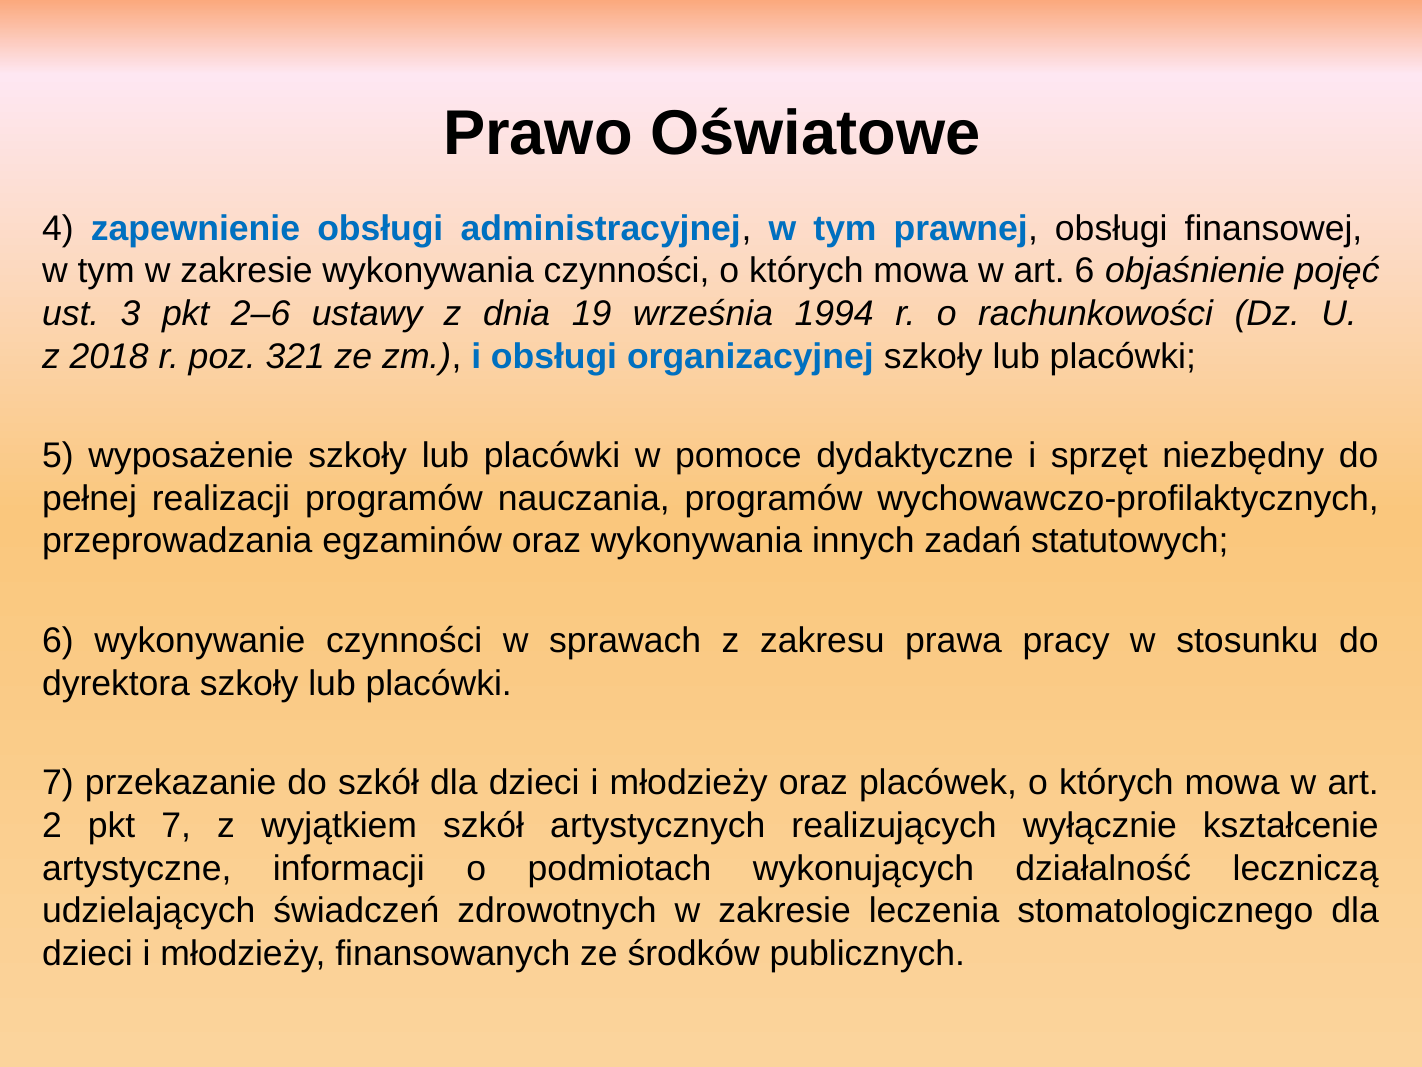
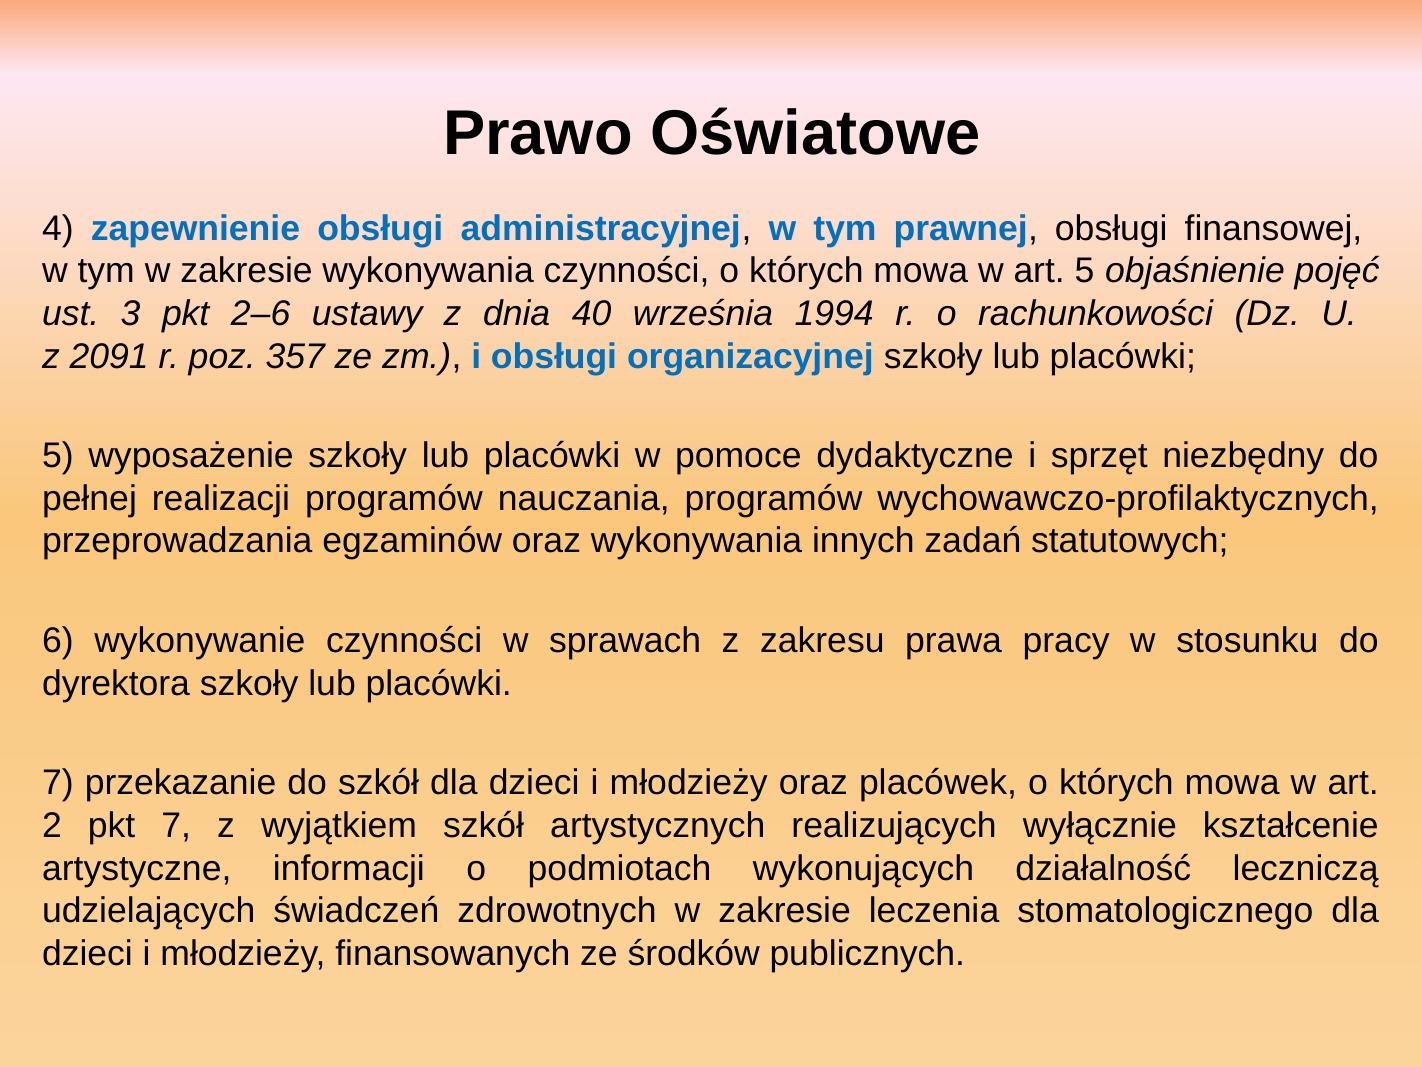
art 6: 6 -> 5 (1084, 271)
19: 19 -> 40 (592, 313)
2018: 2018 -> 2091 (109, 356)
321: 321 -> 357 (295, 356)
